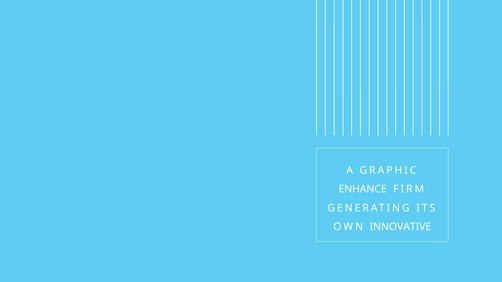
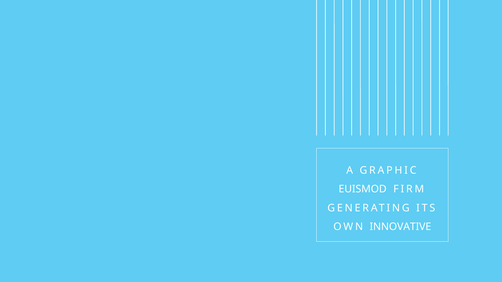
ENHANCE: ENHANCE -> EUISMOD (363, 189)
